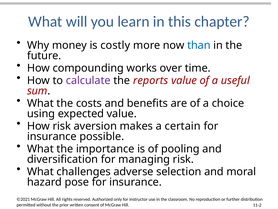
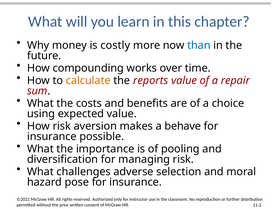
calculate colour: purple -> orange (88, 80)
useful: useful -> repair (235, 80)
certain: certain -> behave (183, 126)
